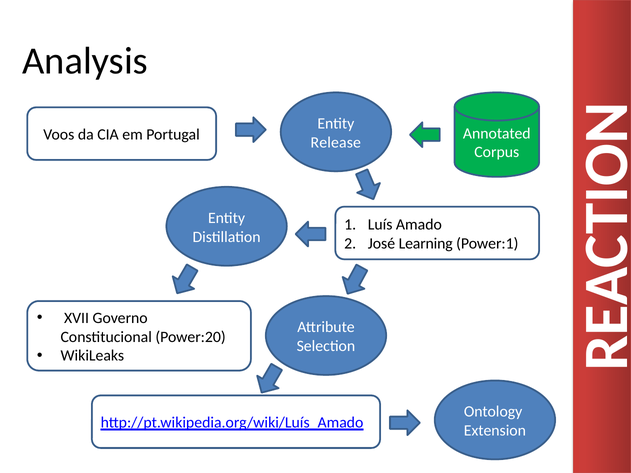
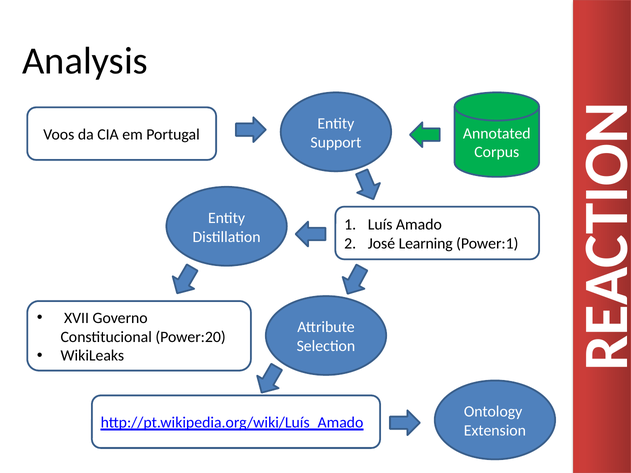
Release: Release -> Support (336, 143)
